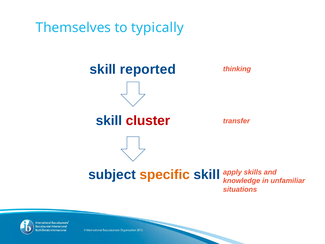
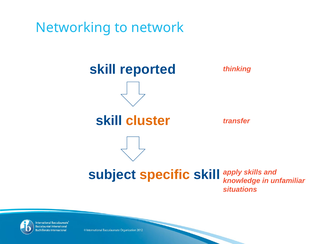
Themselves: Themselves -> Networking (73, 28)
typically: typically -> network (158, 28)
cluster colour: red -> orange (148, 121)
